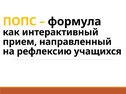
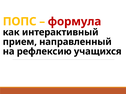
формула colour: black -> red (75, 22)
